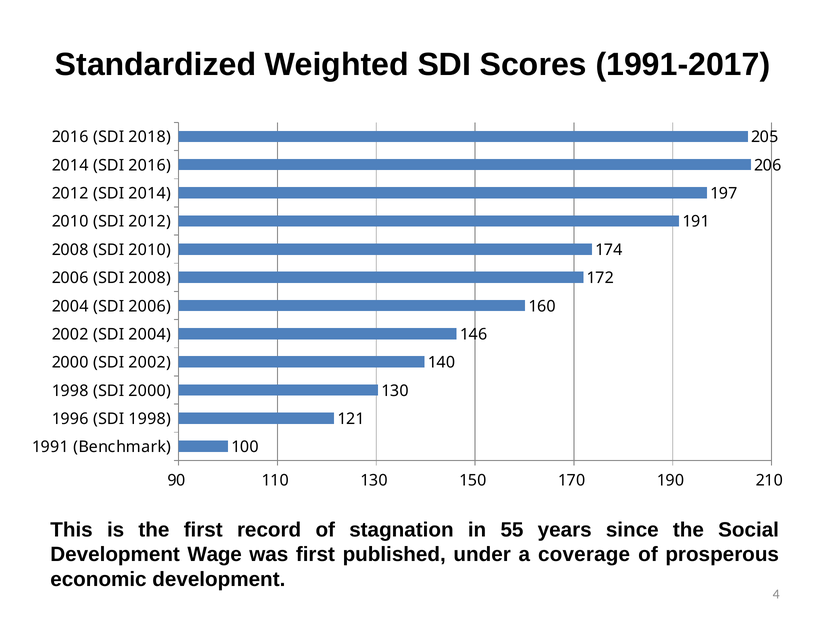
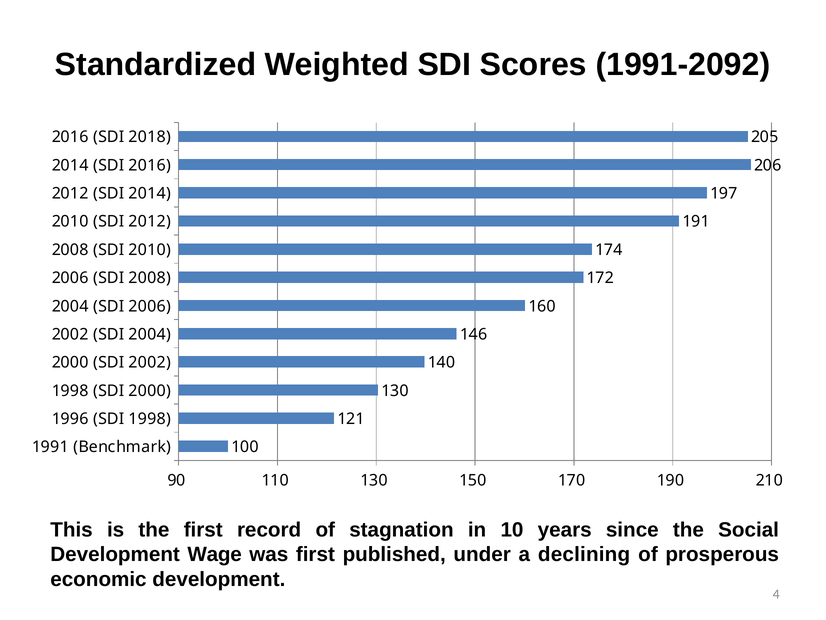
1991-2017: 1991-2017 -> 1991-2092 (683, 64)
55: 55 -> 10 (512, 529)
coverage: coverage -> declining (584, 554)
